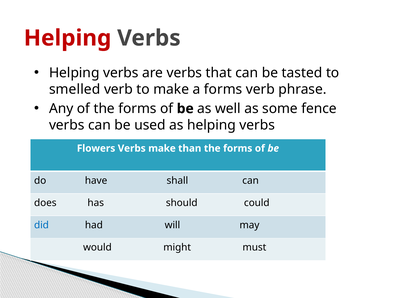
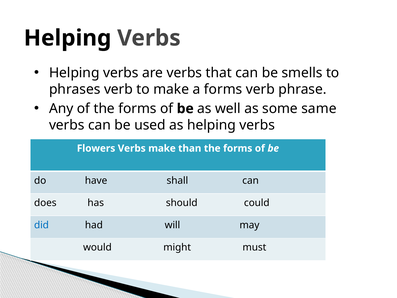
Helping colour: red -> black (68, 38)
tasted: tasted -> smells (302, 73)
smelled: smelled -> phrases (75, 89)
fence: fence -> same (319, 109)
